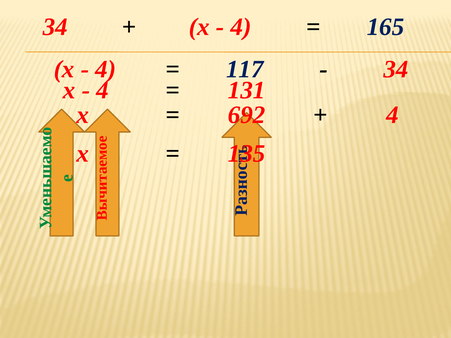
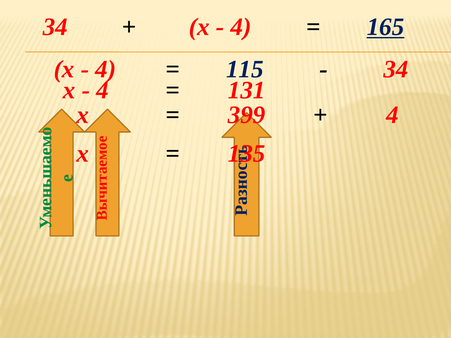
165 underline: none -> present (385, 27)
117: 117 -> 115 (245, 69)
692: 692 -> 399 (247, 115)
